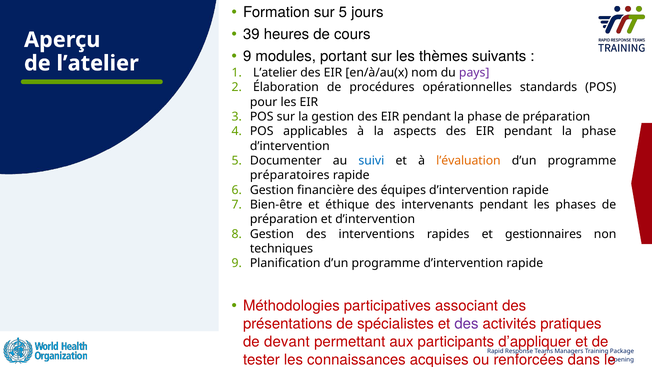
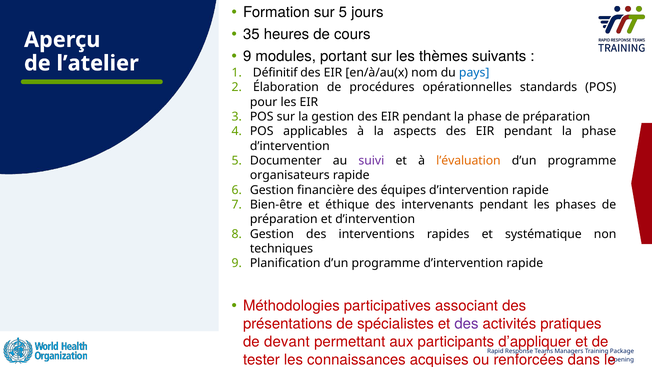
39: 39 -> 35 (251, 34)
Lʼatelier: Lʼatelier -> Définitif (275, 73)
pays colour: purple -> blue (474, 73)
suivi colour: blue -> purple (371, 161)
préparatoires: préparatoires -> organisateurs (290, 175)
gestionnaires: gestionnaires -> systématique (543, 234)
